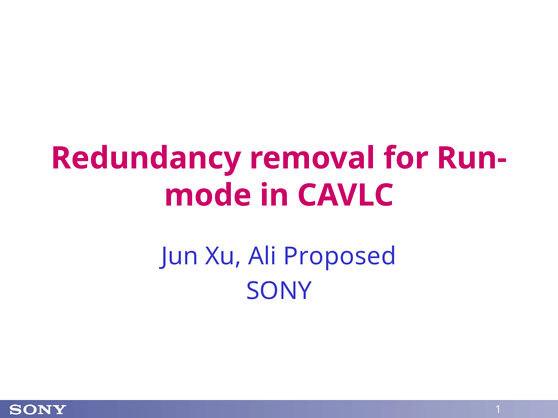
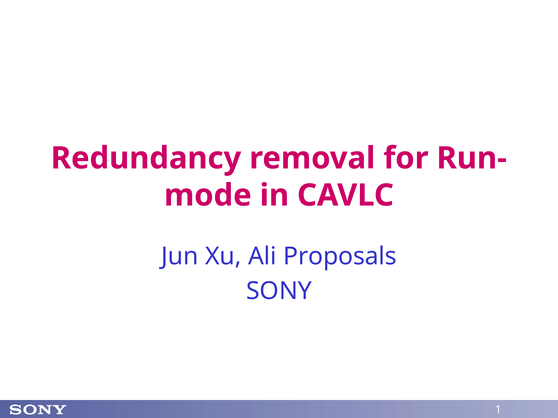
Proposed: Proposed -> Proposals (340, 257)
